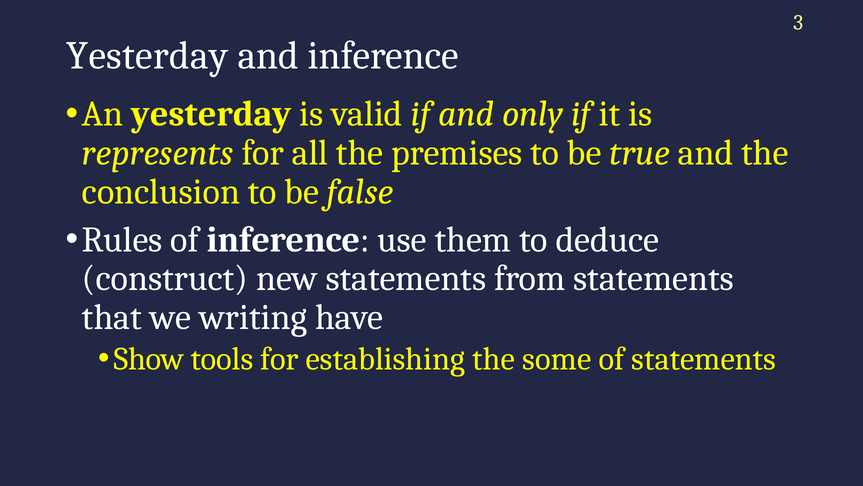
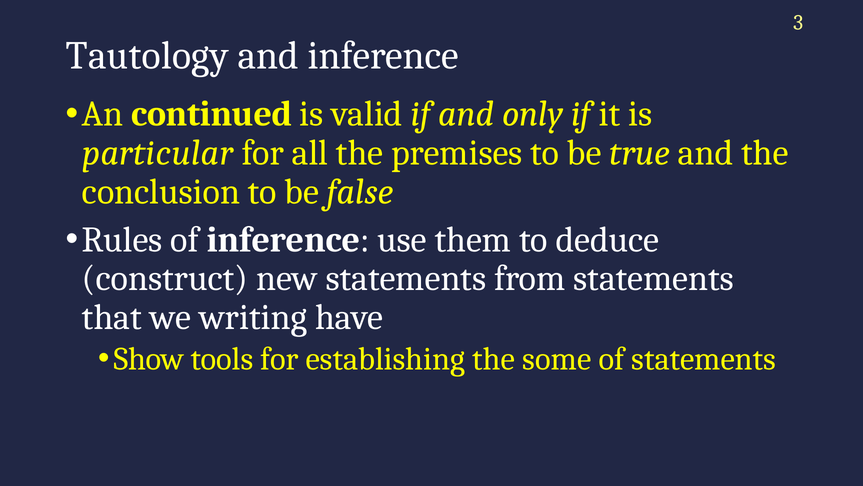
Yesterday: Yesterday -> Tautology (147, 55)
An yesterday: yesterday -> continued (212, 114)
represents: represents -> particular (158, 153)
